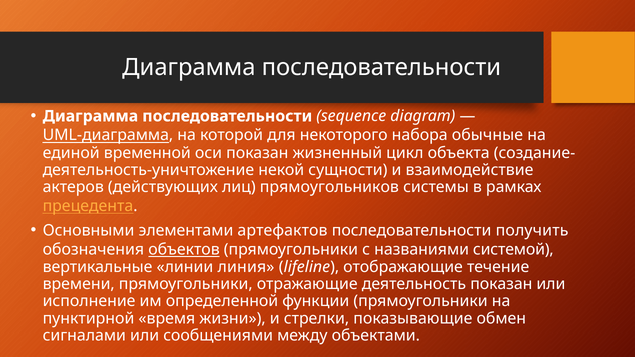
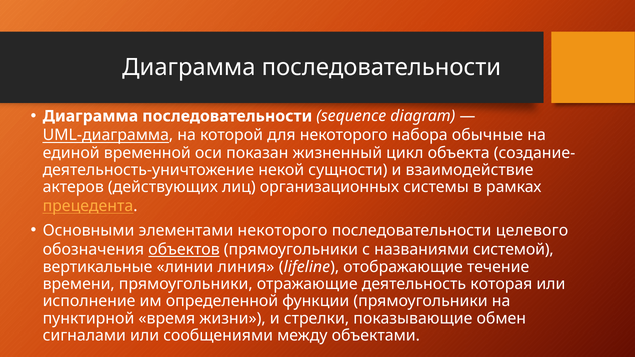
прямоугольников: прямоугольников -> организационных (329, 187)
элементами артефактов: артефактов -> некоторого (282, 230)
получить: получить -> целевого (532, 230)
деятельность показан: показан -> которая (501, 284)
